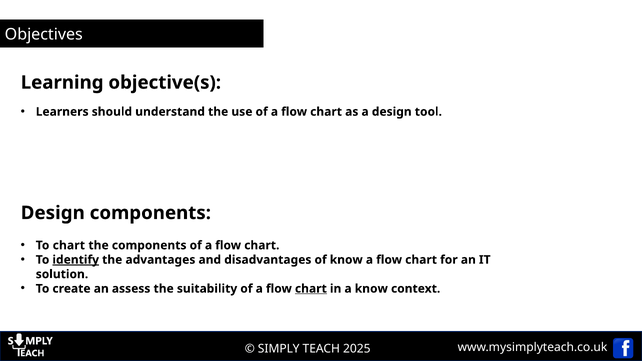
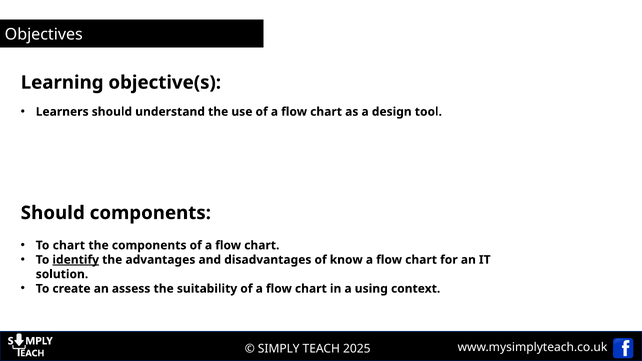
Design: Design -> Should (53, 213)
chart underline: present -> none (311, 289)
a know: know -> using (371, 289)
